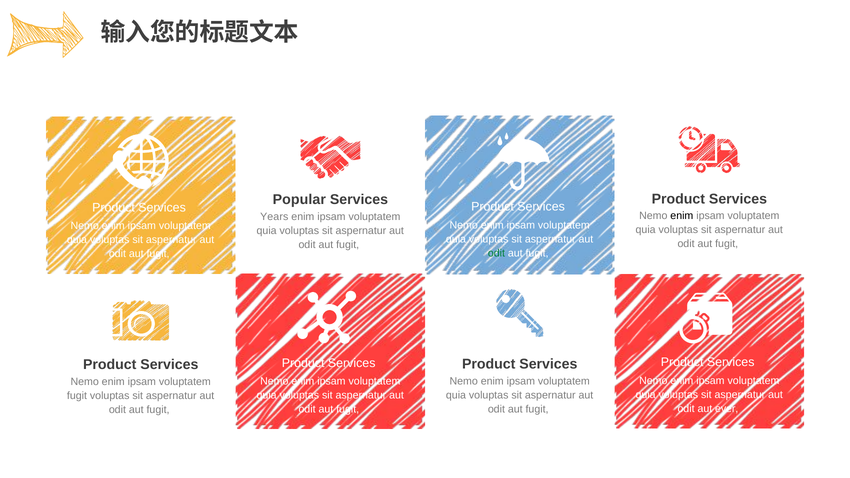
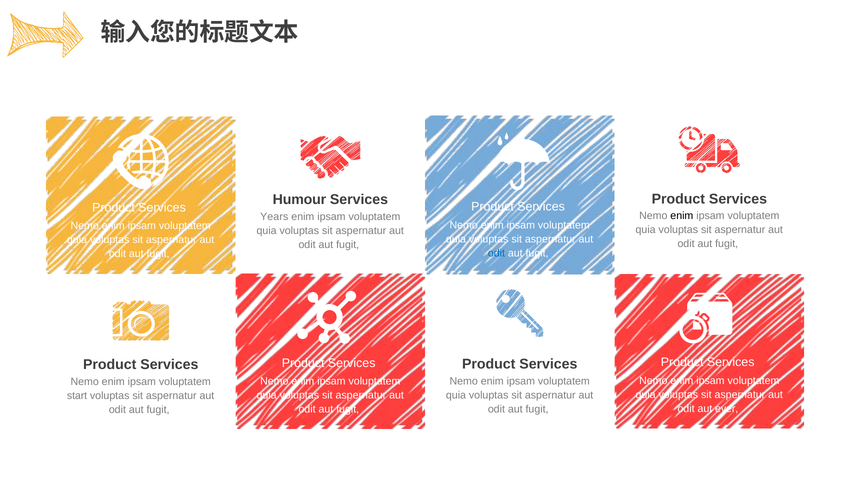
Popular: Popular -> Humour (299, 200)
odit colour: green -> blue (496, 253)
fugit: fugit -> start (77, 396)
